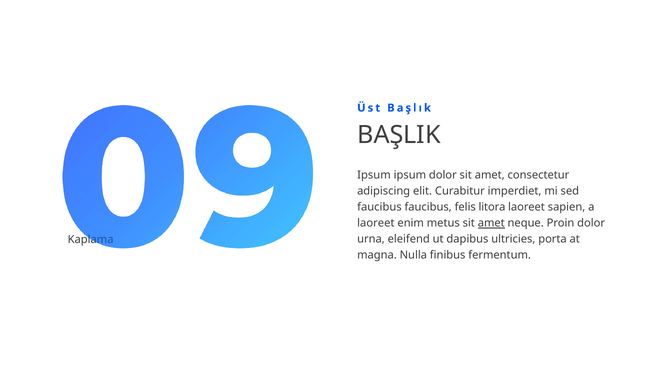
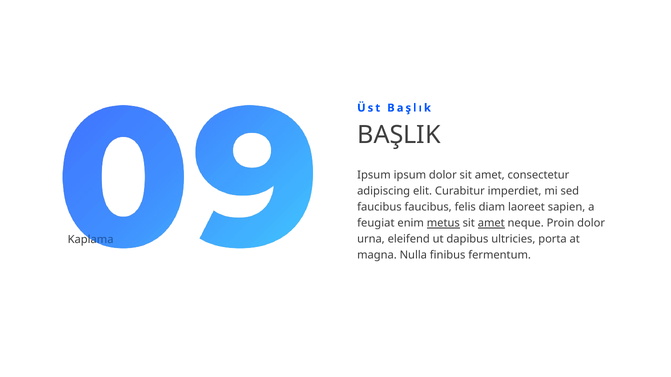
litora: litora -> diam (492, 207)
laoreet: laoreet -> feugiat (376, 223)
metus underline: none -> present (443, 223)
